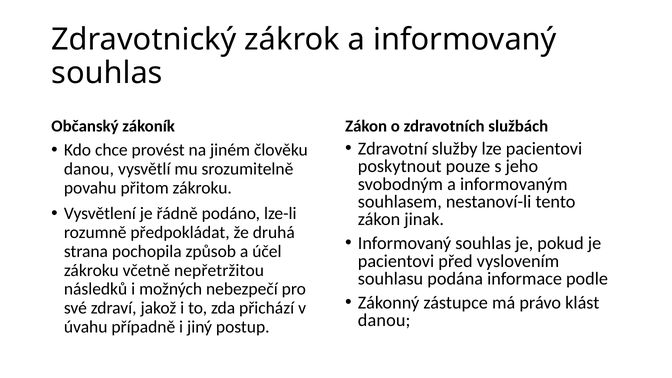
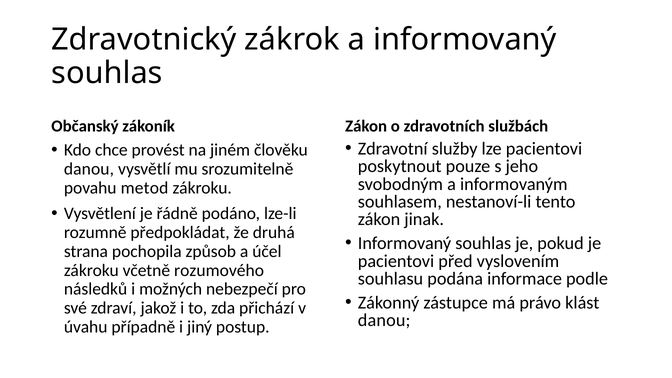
přitom: přitom -> metod (145, 188)
nepřetržitou: nepřetržitou -> rozumového (219, 270)
